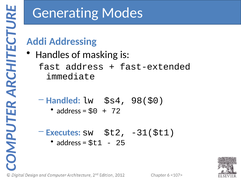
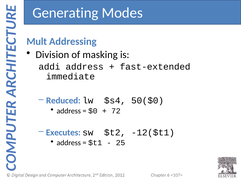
Addi: Addi -> Mult (37, 42)
Handles: Handles -> Division (52, 55)
fast: fast -> addi (49, 67)
Handled: Handled -> Reduced (63, 100)
98($0: 98($0 -> 50($0 (148, 100)
-31($t1: -31($t1 -> -12($t1 (153, 132)
